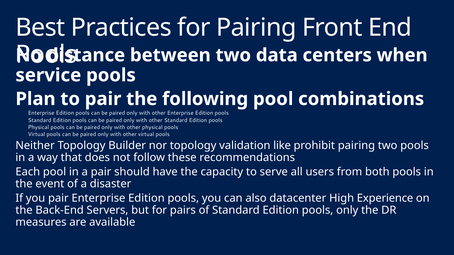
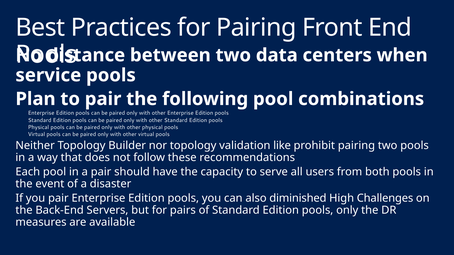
datacenter: datacenter -> diminished (298, 198)
Experience: Experience -> Challenges (385, 198)
